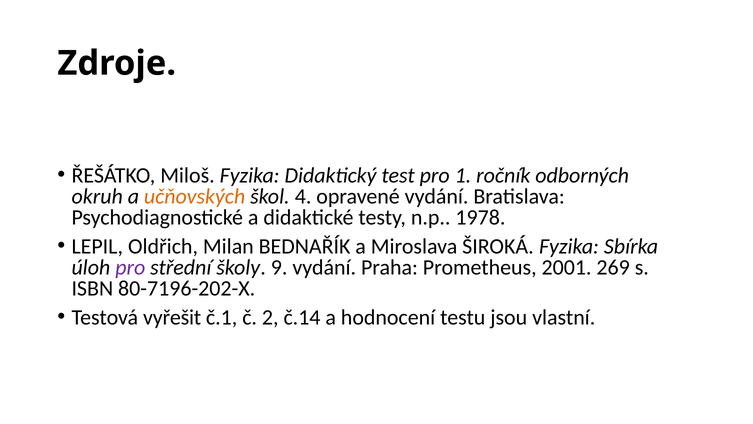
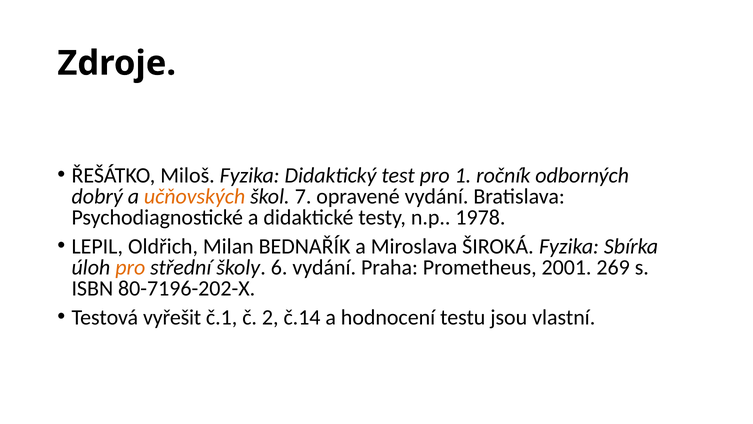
okruh: okruh -> dobrý (97, 196)
4: 4 -> 7 (303, 196)
pro colour: purple -> orange (130, 267)
9: 9 -> 6 (279, 267)
